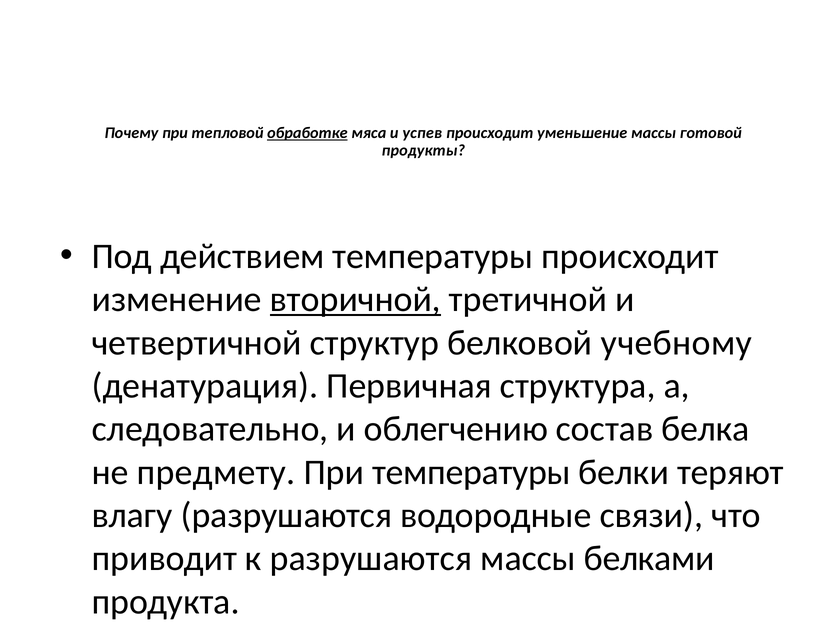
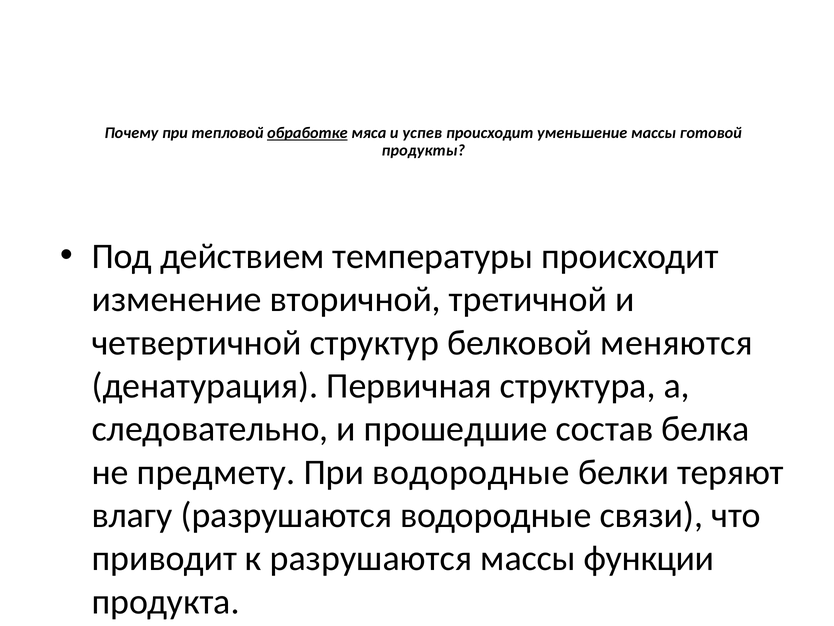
вторичной underline: present -> none (355, 299)
учебному: учебному -> меняются (677, 342)
облегчению: облегчению -> прошедшие (456, 429)
При температуры: температуры -> водородные (471, 472)
белками: белками -> функции (649, 558)
